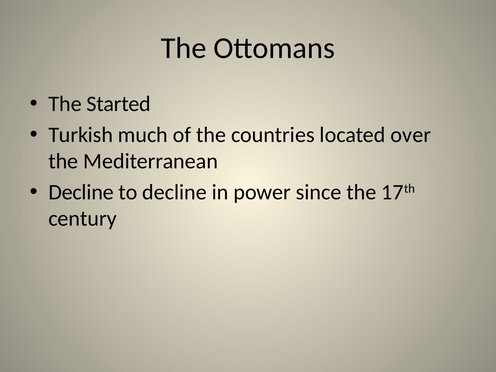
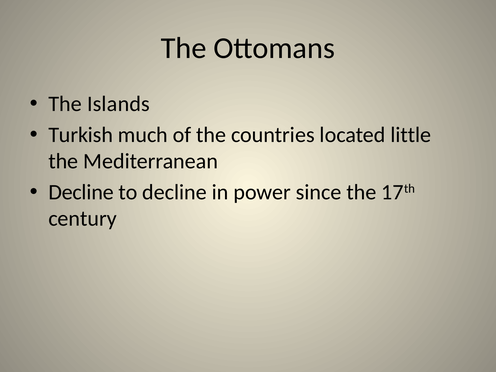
Started: Started -> Islands (118, 104)
over: over -> little (411, 135)
